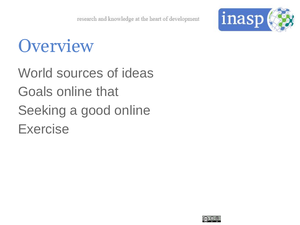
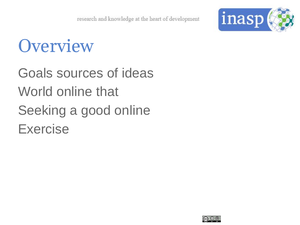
World: World -> Goals (35, 73)
Goals: Goals -> World (35, 92)
